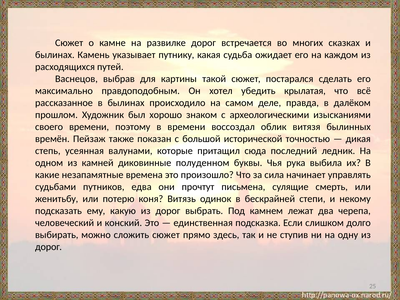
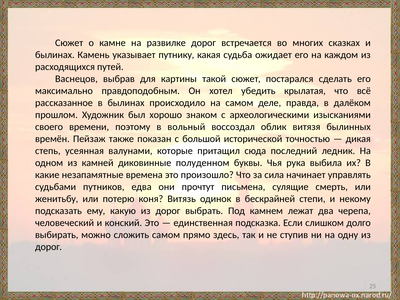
в времени: времени -> вольный (186, 127)
сложить сюжет: сюжет -> самом (166, 235)
